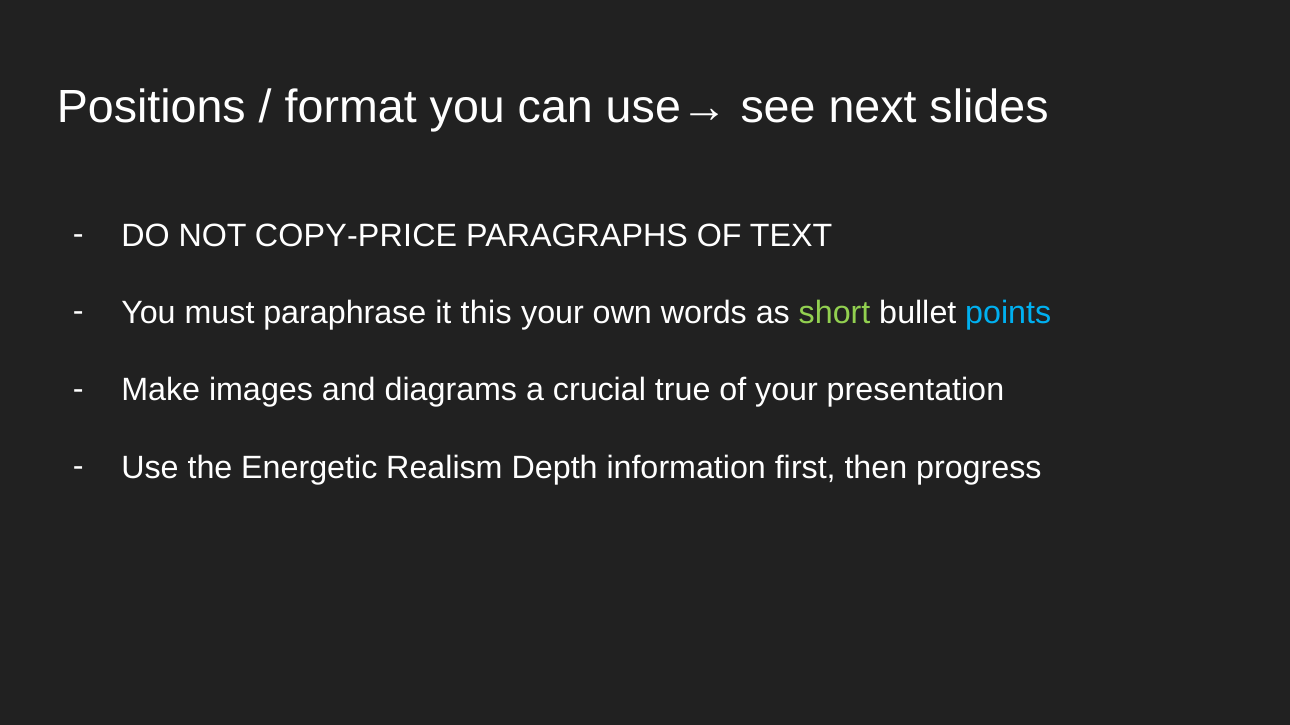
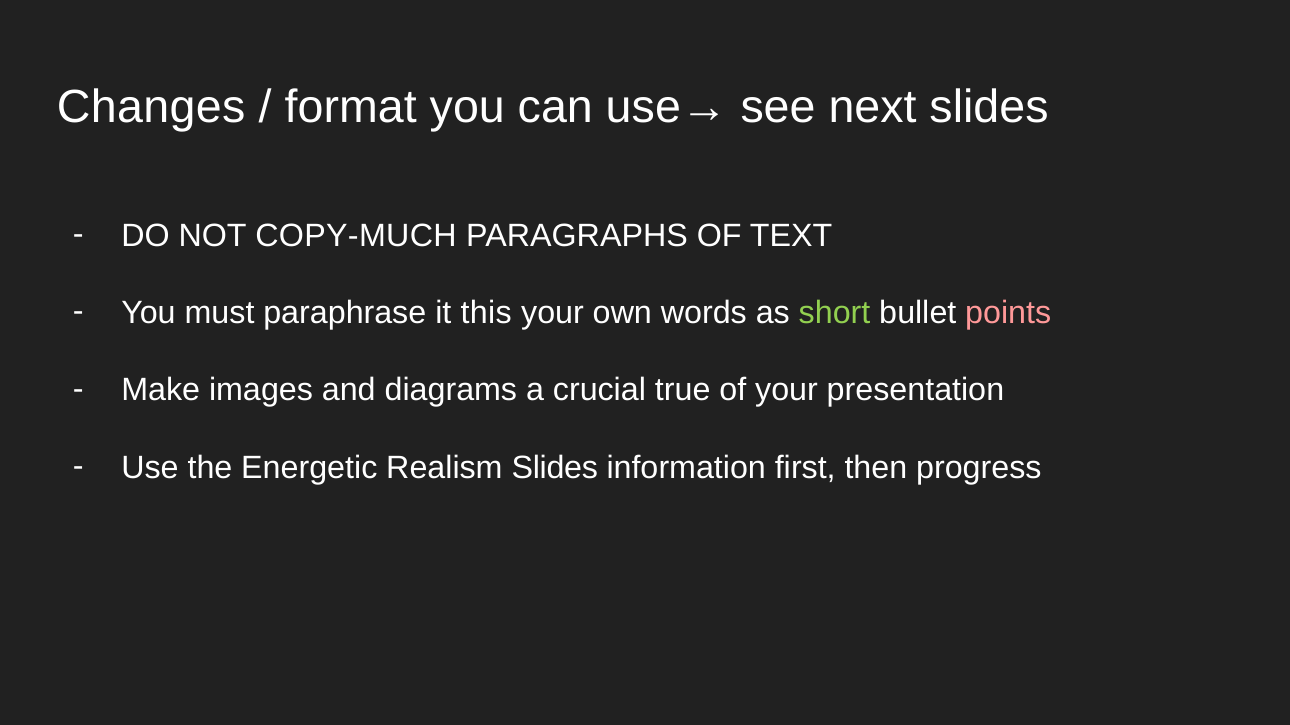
Positions: Positions -> Changes (151, 107)
COPY-PRICE: COPY-PRICE -> COPY-MUCH (356, 236)
points colour: light blue -> pink (1008, 313)
Realism Depth: Depth -> Slides (555, 468)
